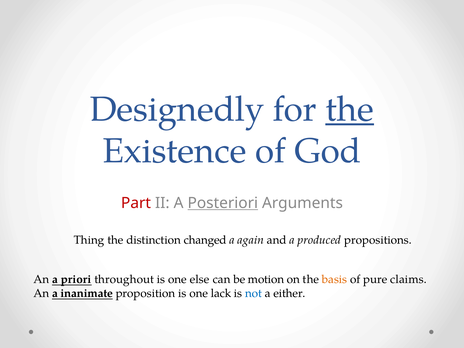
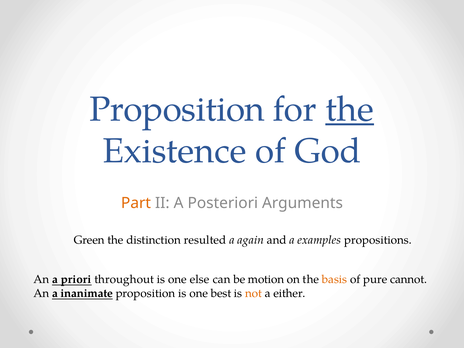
Designedly: Designedly -> Proposition (177, 109)
Part colour: red -> orange (136, 203)
Posteriori underline: present -> none (223, 203)
Thing: Thing -> Green (89, 240)
changed: changed -> resulted (205, 240)
produced: produced -> examples (319, 240)
claims: claims -> cannot (409, 279)
lack: lack -> best (221, 293)
not colour: blue -> orange (253, 293)
